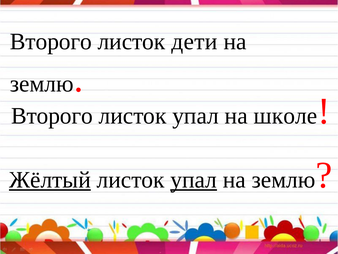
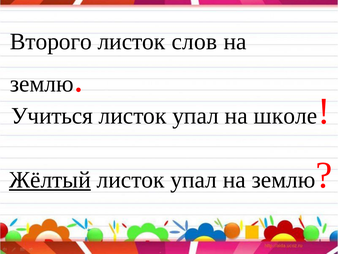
дети: дети -> слов (194, 42)
Второго: Второго -> Учиться (52, 116)
упал underline: present -> none (194, 179)
